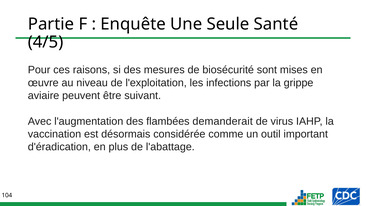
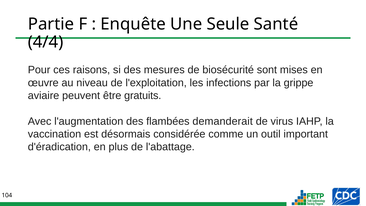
4/5: 4/5 -> 4/4 (46, 42)
suivant: suivant -> gratuits (143, 96)
